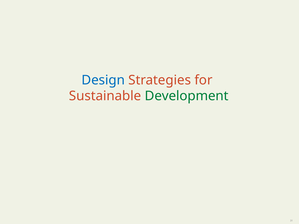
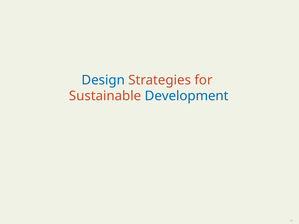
Development colour: green -> blue (187, 96)
